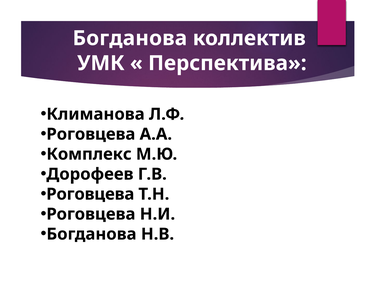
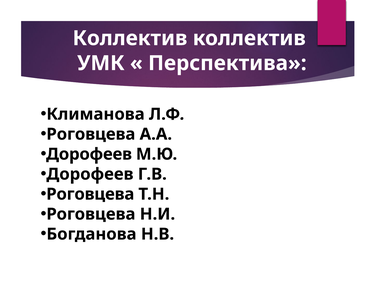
Богданова: Богданова -> Коллектив (130, 38)
Комплекс: Комплекс -> Дорофеев (89, 154)
